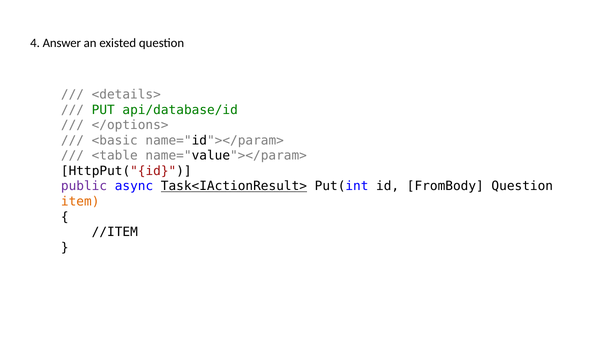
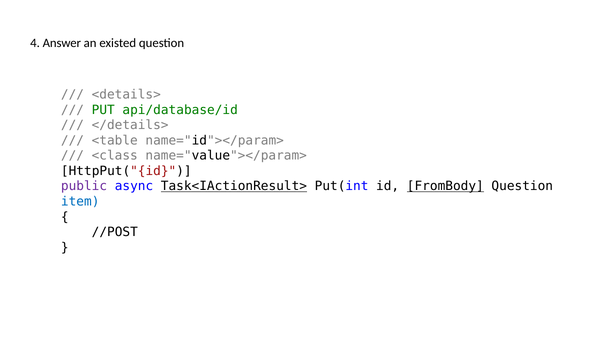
</options>: </options> -> </details> (130, 125)
<basic: <basic -> <table (115, 140)
<table: <table -> <class (115, 156)
FromBody underline: none -> present (445, 186)
item colour: orange -> blue (80, 202)
//ITEM: //ITEM -> //POST (115, 232)
